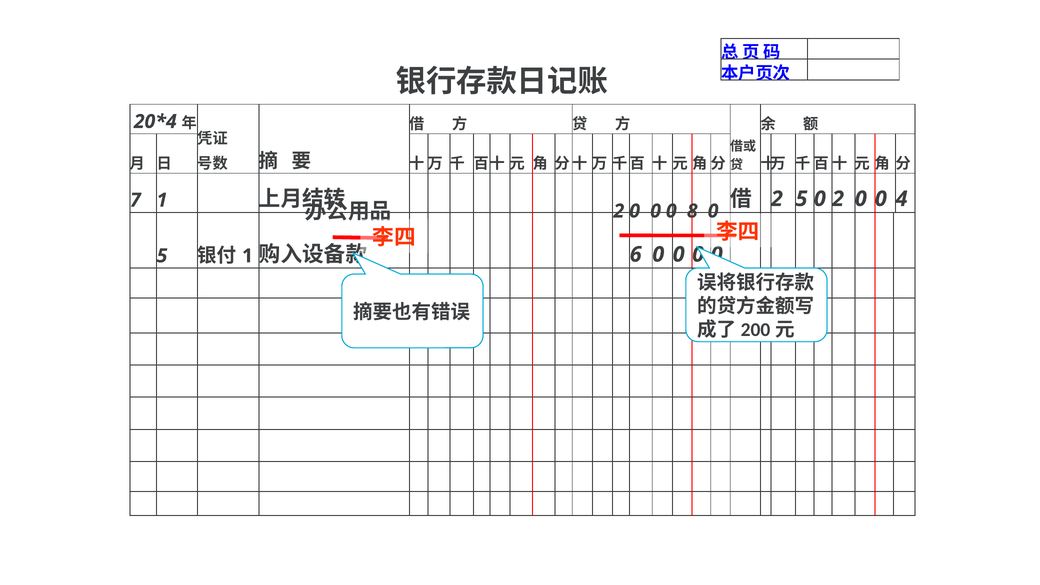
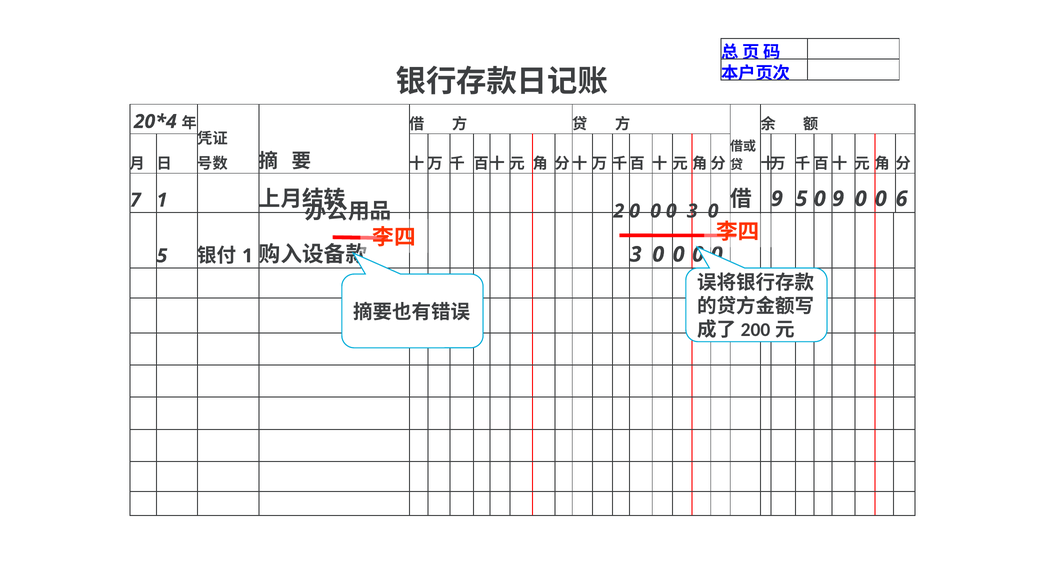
2: 2 -> 9 (777, 199)
0 2: 2 -> 9 (838, 199)
4: 4 -> 6 (902, 199)
0 8: 8 -> 3 (692, 211)
6: 6 -> 3 (636, 255)
